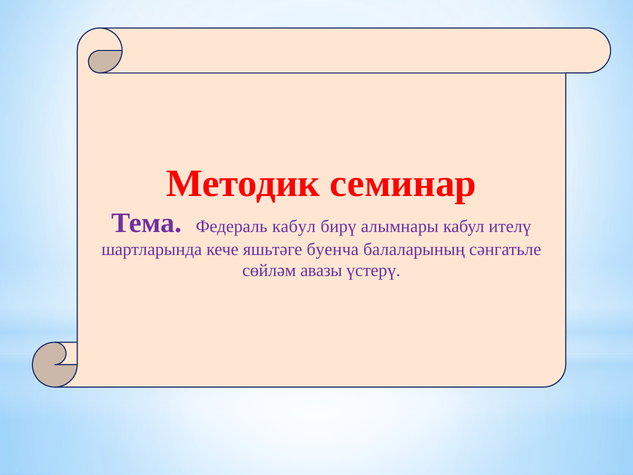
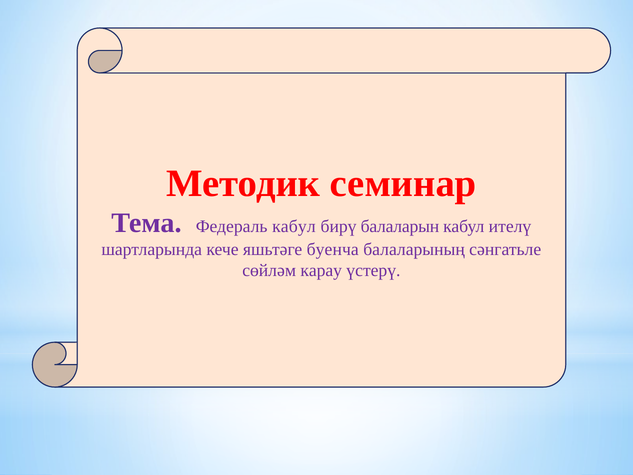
алымнары: алымнары -> балаларын (400, 226)
авазы: авазы -> карау (321, 271)
